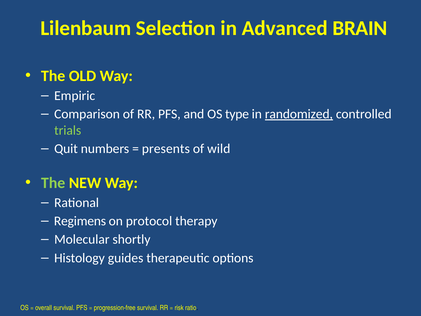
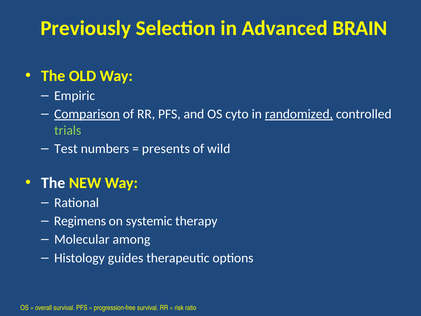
Lilenbaum: Lilenbaum -> Previously (86, 28)
Comparison underline: none -> present (87, 114)
type: type -> cyto (237, 114)
Quit: Quit -> Test (66, 149)
The colour: light green -> white (53, 183)
protocol: protocol -> systemic (149, 221)
shortly: shortly -> among (131, 239)
